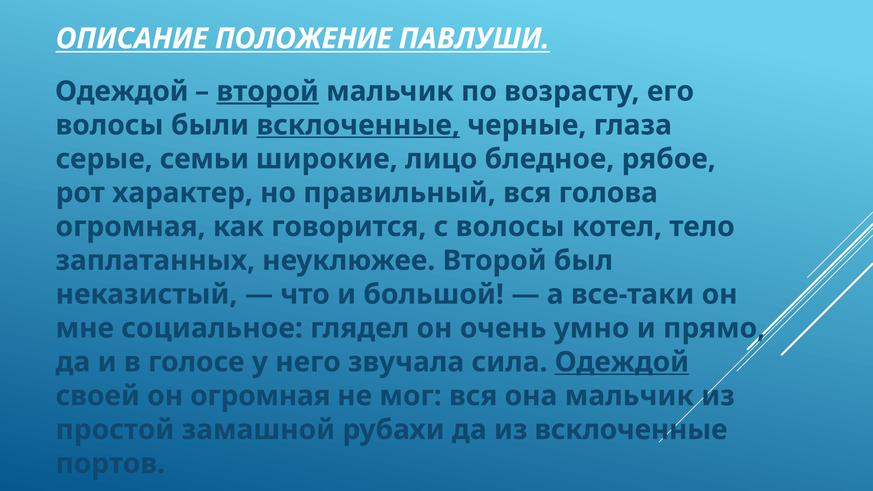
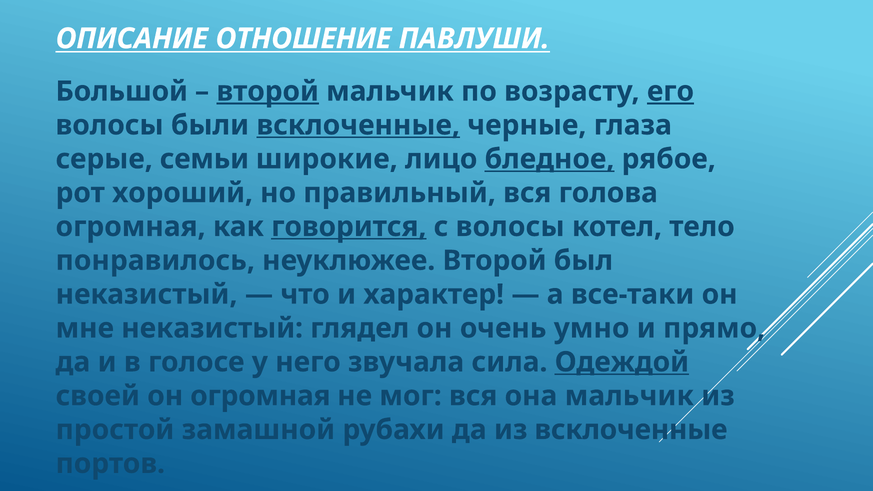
ПОЛОЖЕНИЕ: ПОЛОЖЕНИЕ -> ОТНОШЕНИЕ (303, 39)
Одеждой: Одеждой -> Большой (122, 91)
его underline: none -> present (670, 91)
бледное underline: none -> present (549, 159)
характер: характер -> хороший (183, 193)
говорится underline: none -> present (349, 227)
заплатанных: заплатанных -> понравилось (155, 261)
большой: большой -> характер (434, 294)
мне социальное: социальное -> неказистый (212, 328)
